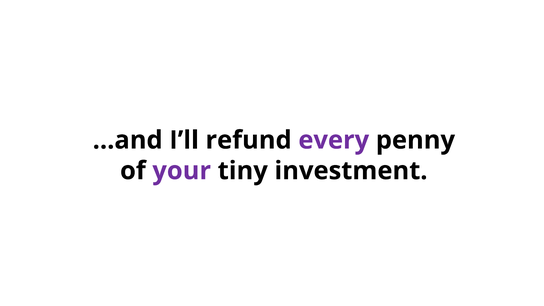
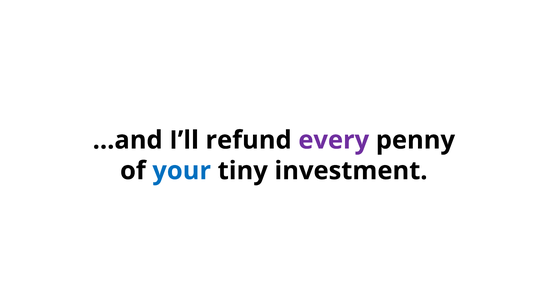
your colour: purple -> blue (182, 171)
